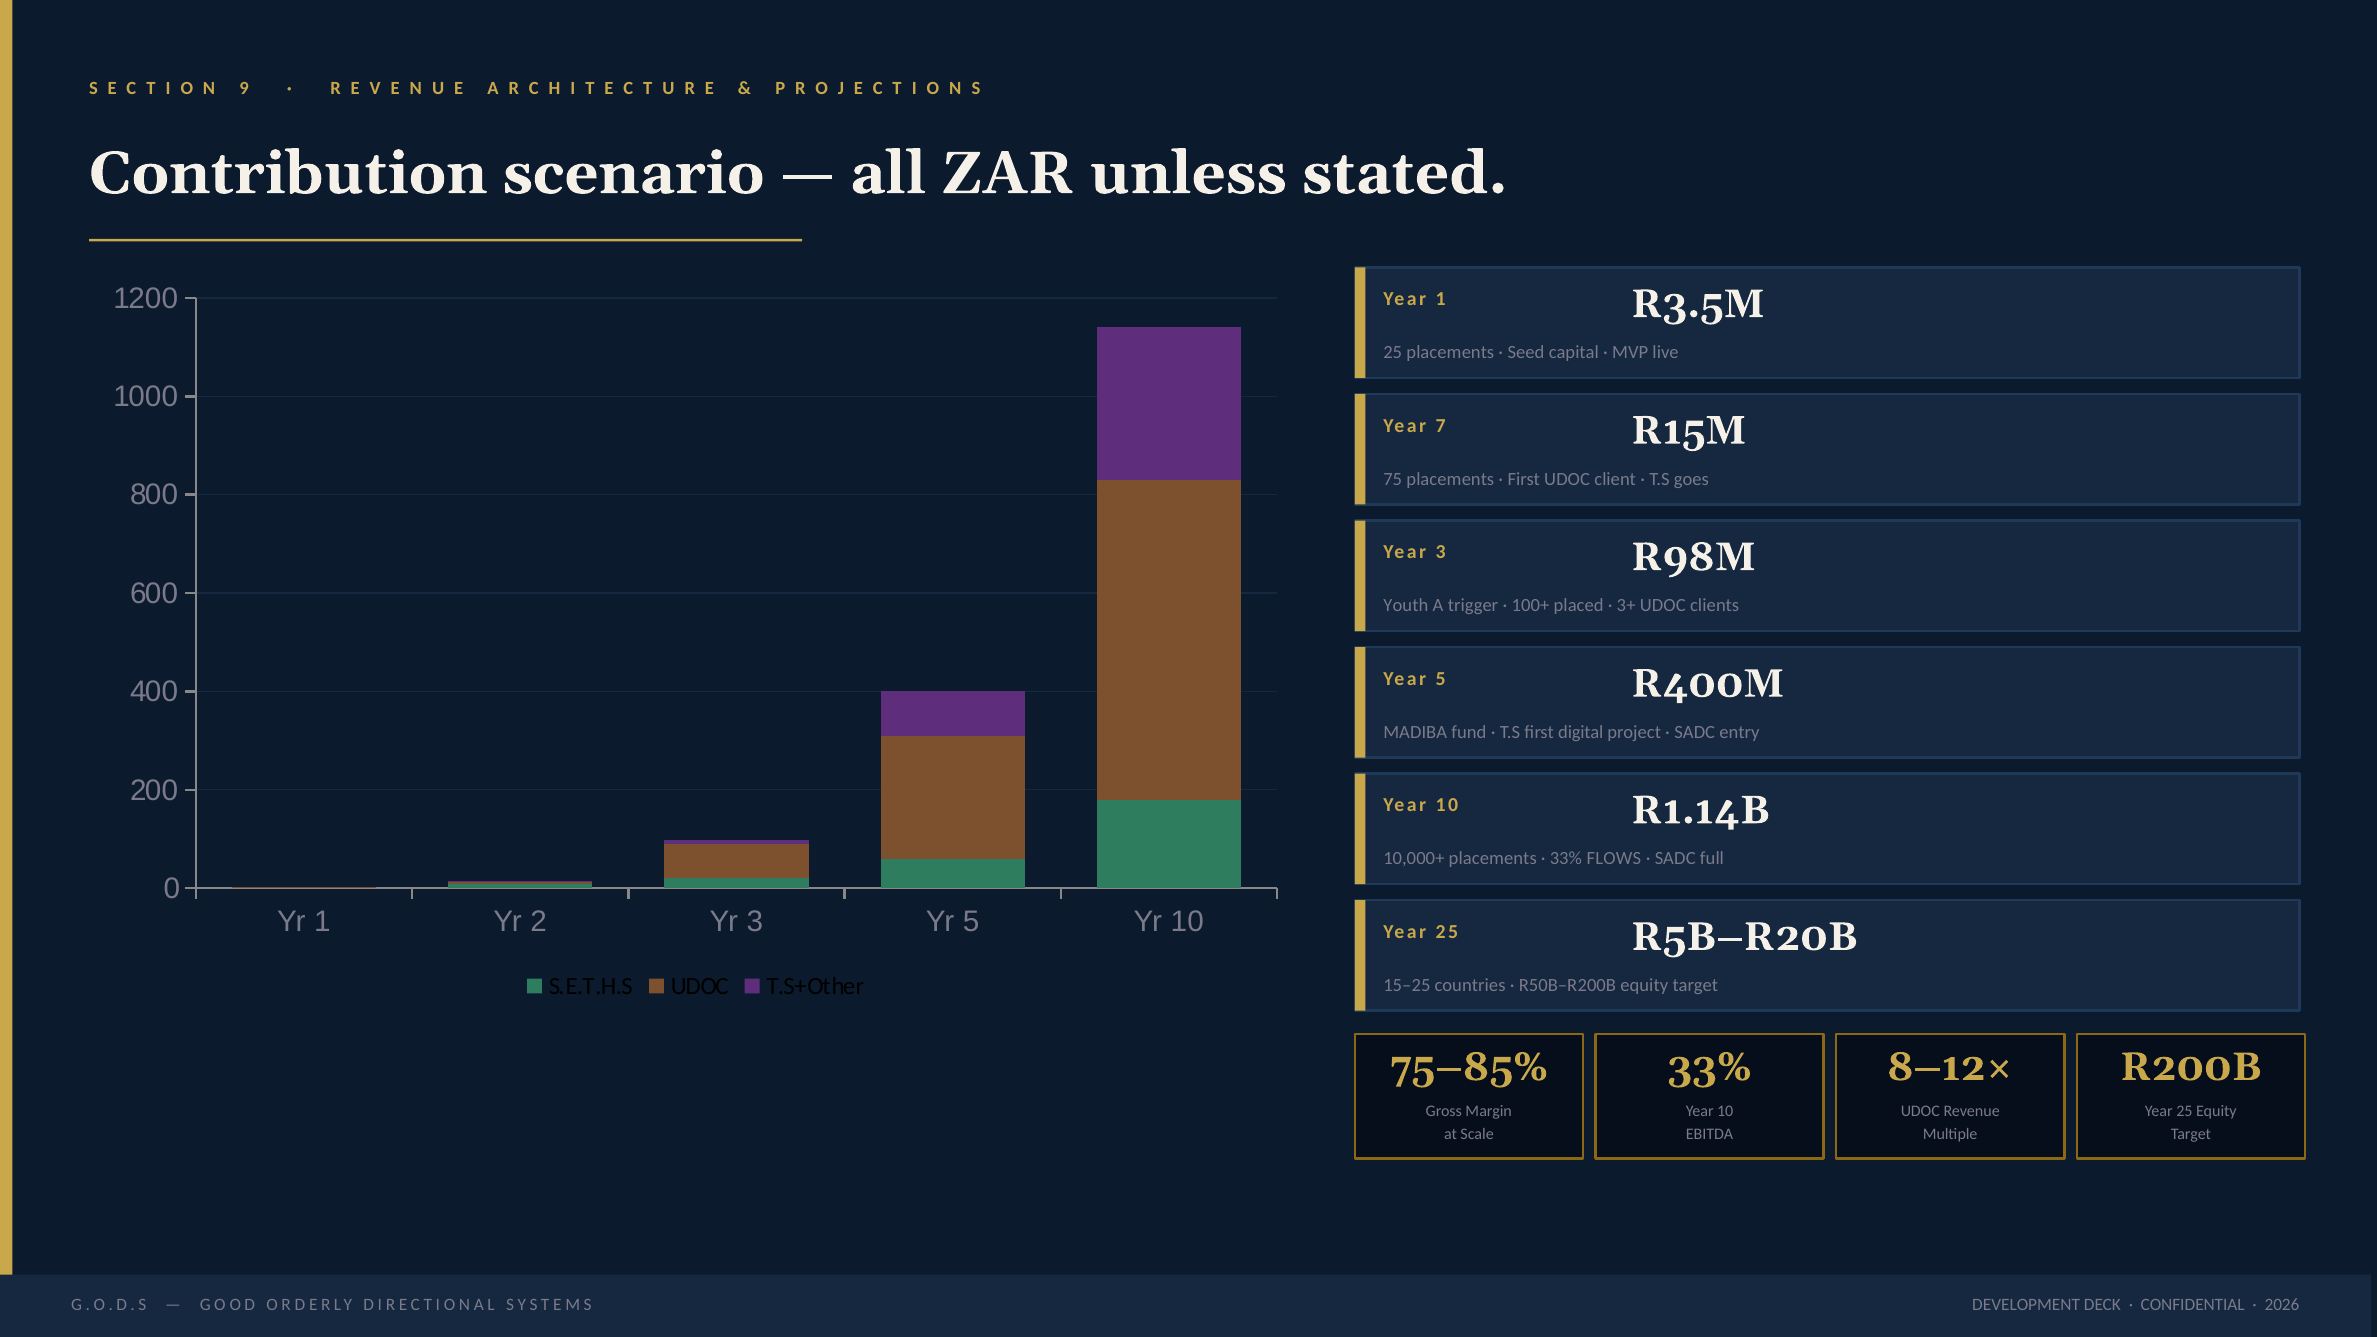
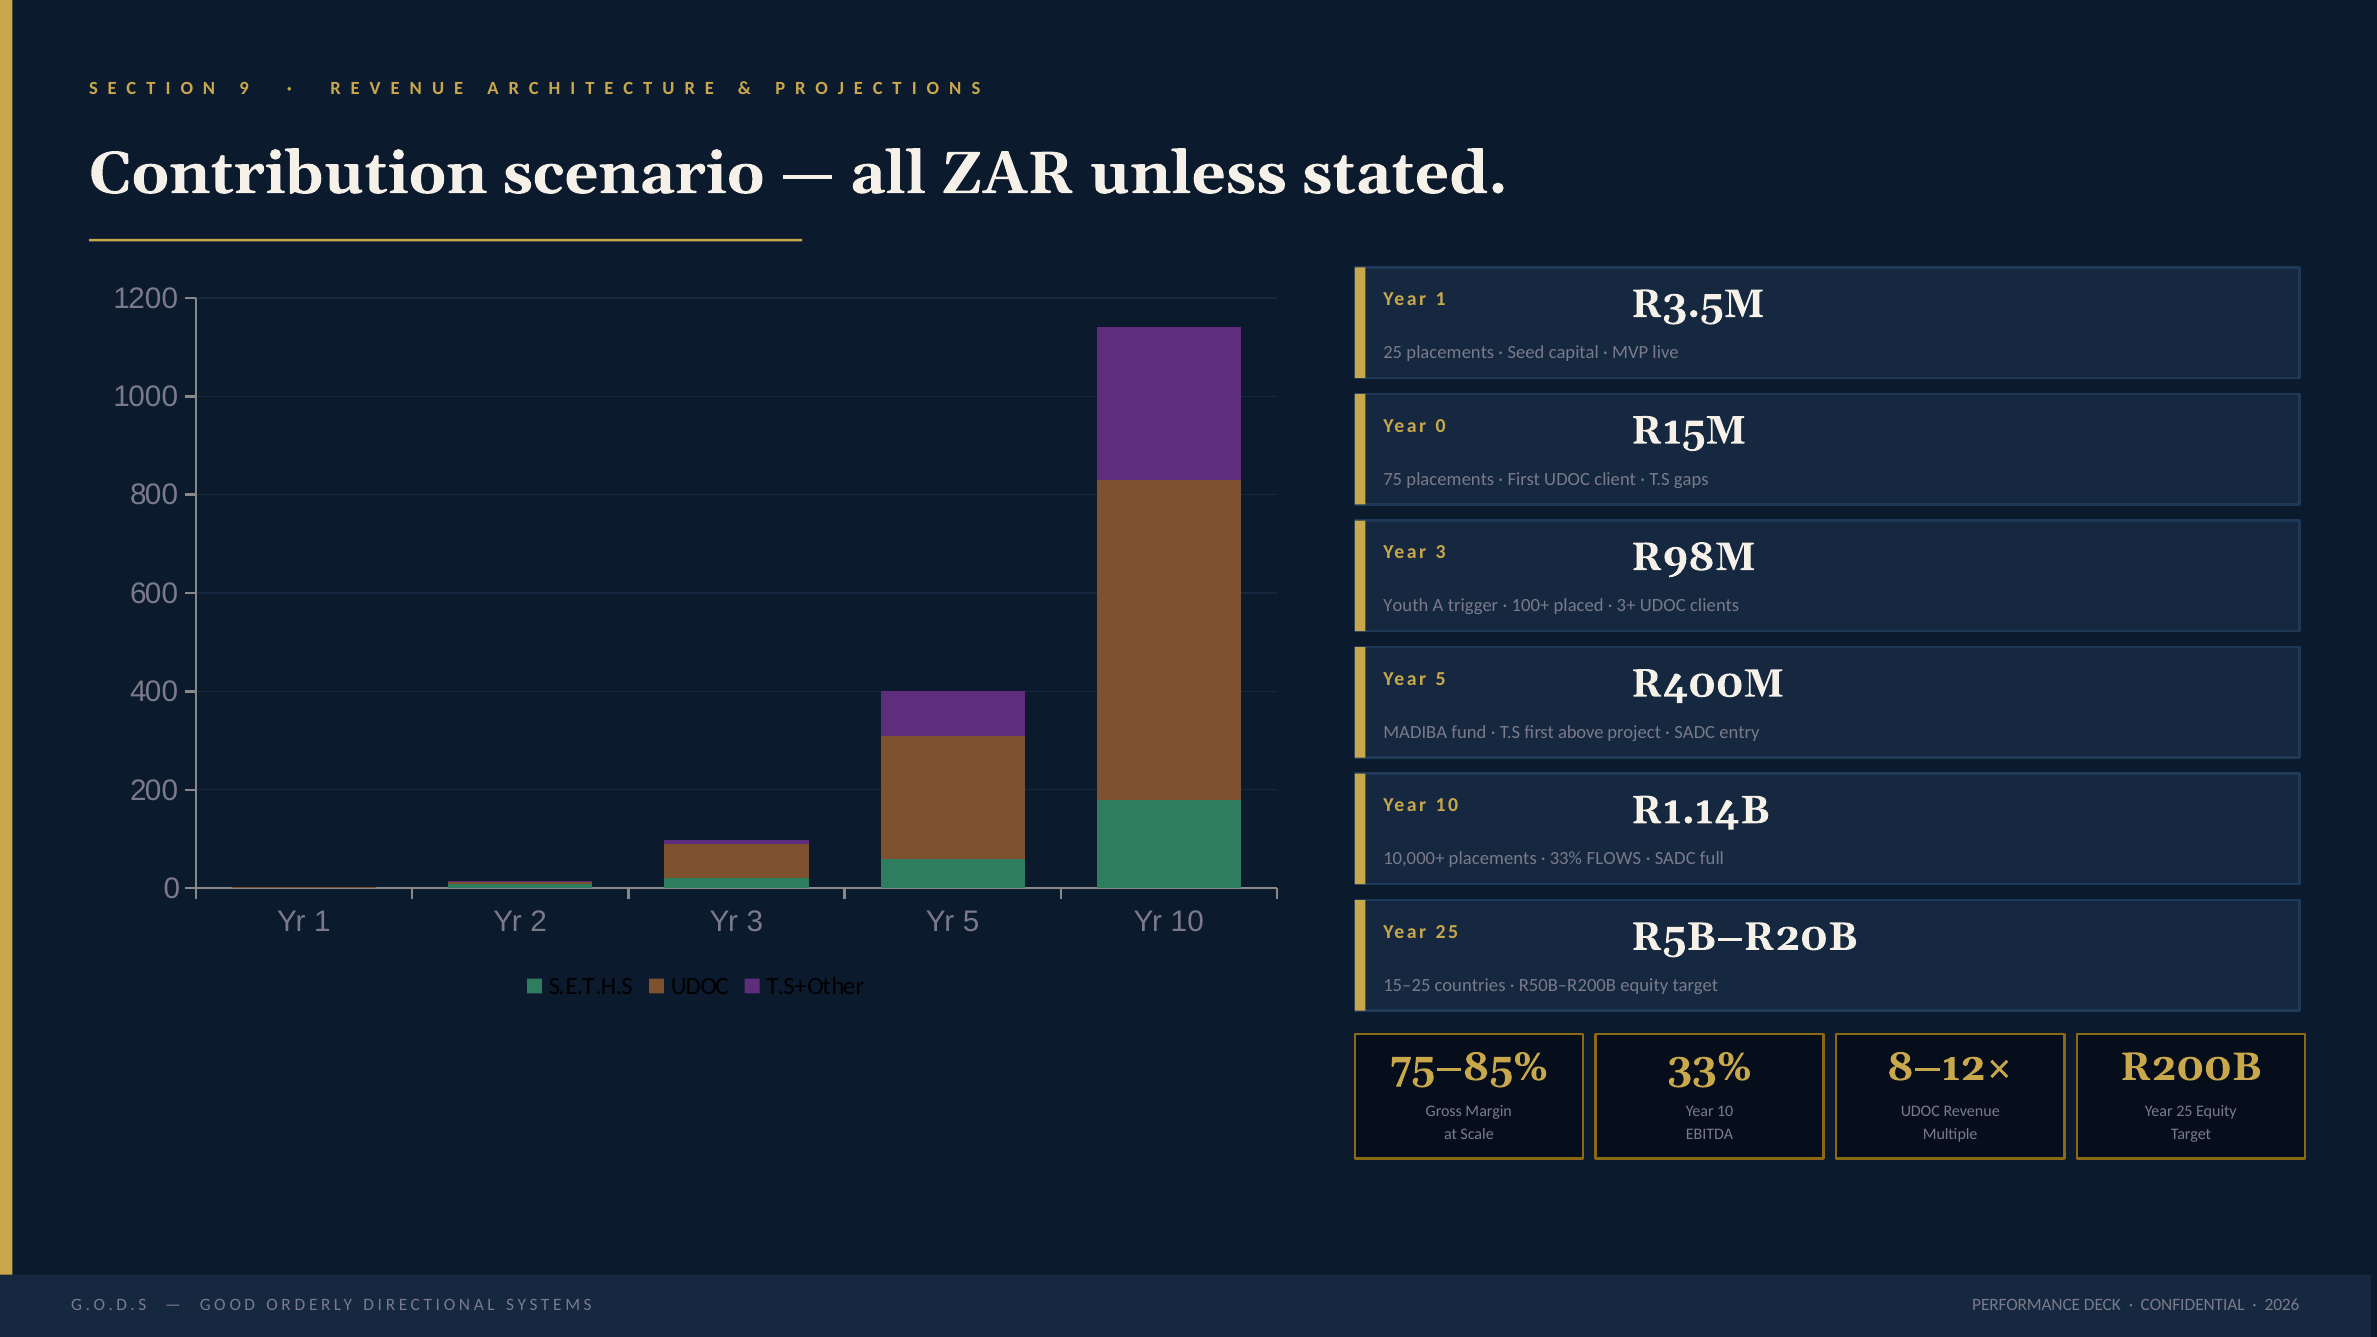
Year 7: 7 -> 0 (1441, 426)
goes: goes -> gaps (1691, 479)
digital: digital -> above (1581, 732)
DEVELOPMENT: DEVELOPMENT -> PERFORMANCE (2026, 1304)
